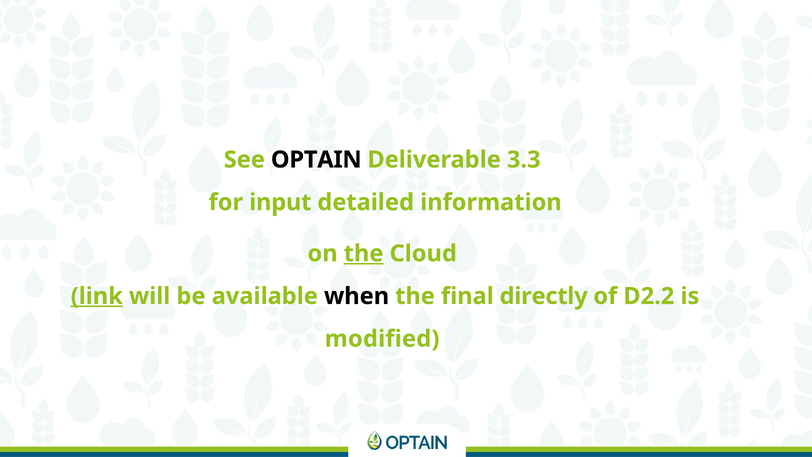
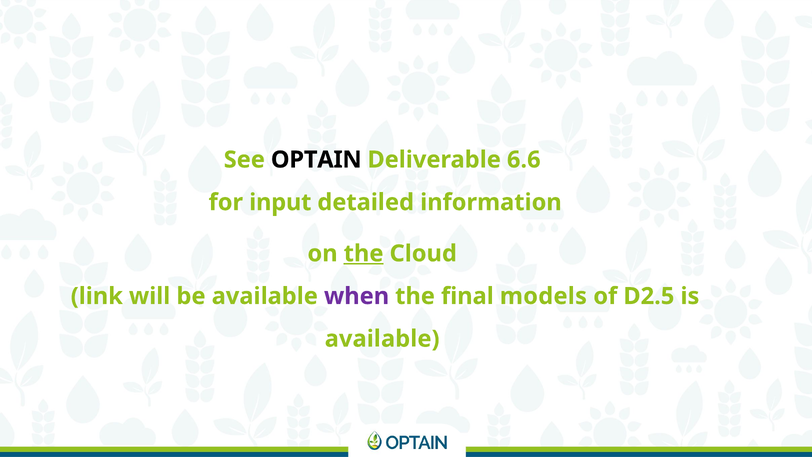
3.3: 3.3 -> 6.6 (524, 160)
link underline: present -> none (97, 296)
when colour: black -> purple (357, 296)
directly: directly -> models (543, 296)
D2.2: D2.2 -> D2.5 (649, 296)
modified: modified -> available (382, 339)
